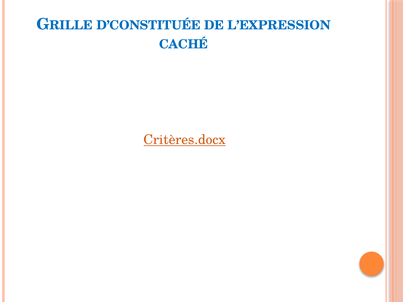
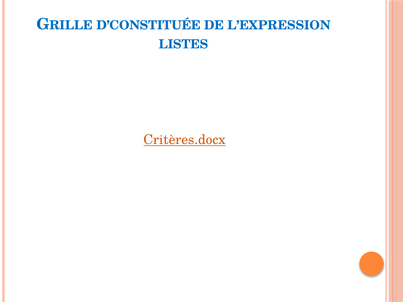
CACHÉ: CACHÉ -> LISTES (183, 44)
